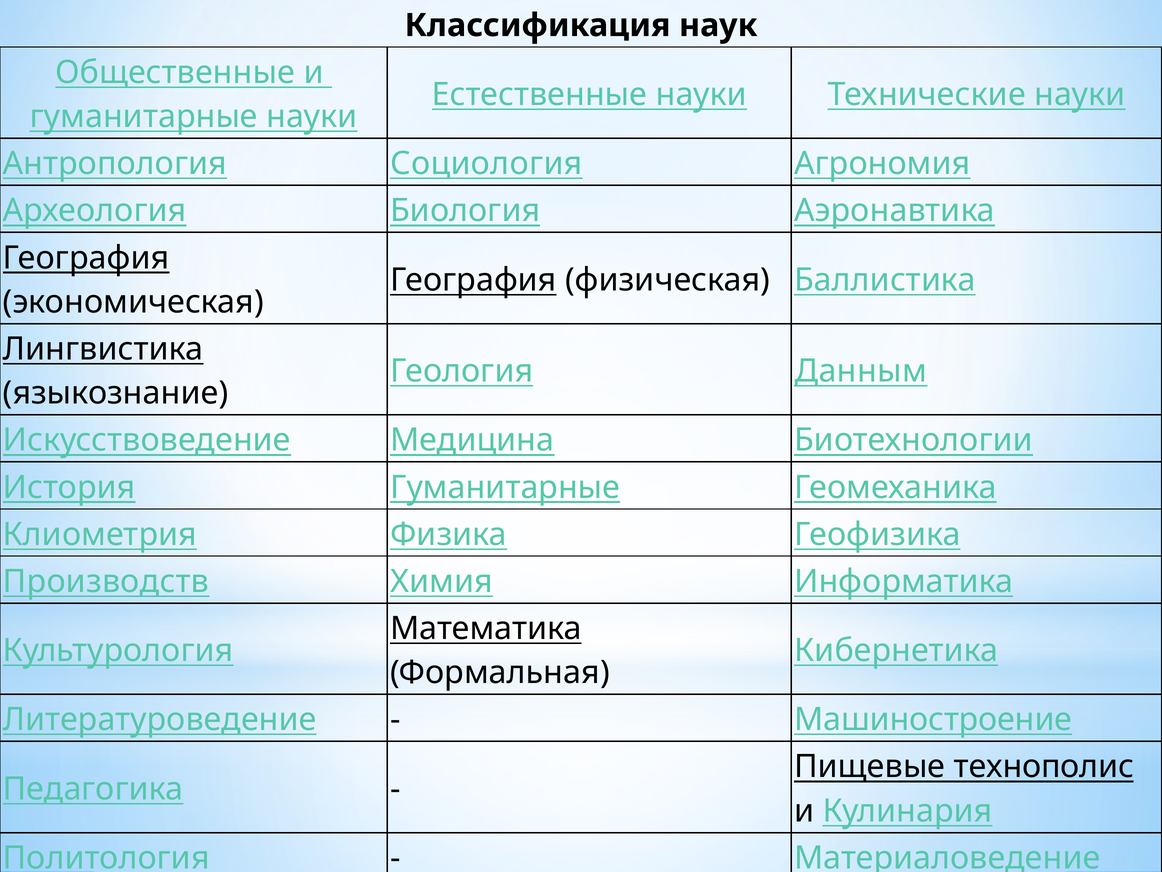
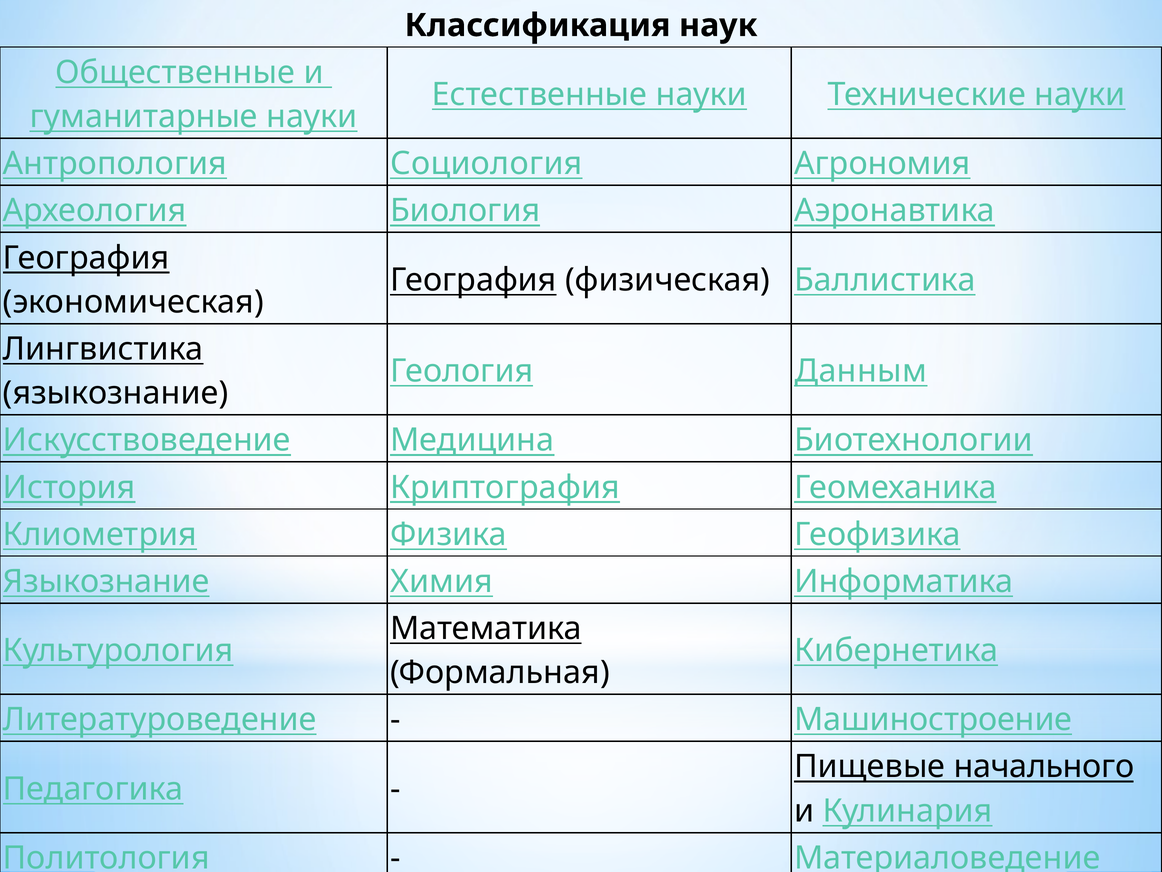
История Гуманитарные: Гуманитарные -> Криптография (505, 487)
Производств: Производств -> Языкознание (106, 581)
технополис: технополис -> начального (1044, 766)
